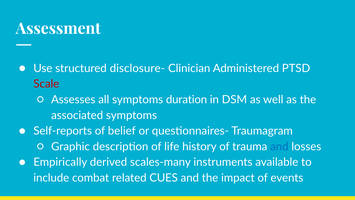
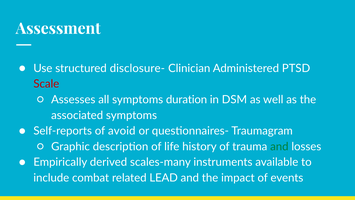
belief: belief -> avoid (122, 131)
and colour: blue -> green (279, 146)
CUES: CUES -> LEAD (164, 178)
